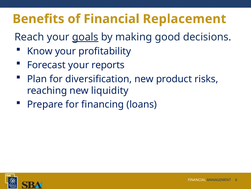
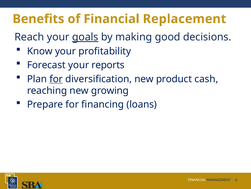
for underline: none -> present (56, 79)
risks: risks -> cash (206, 79)
liquidity: liquidity -> growing (110, 90)
